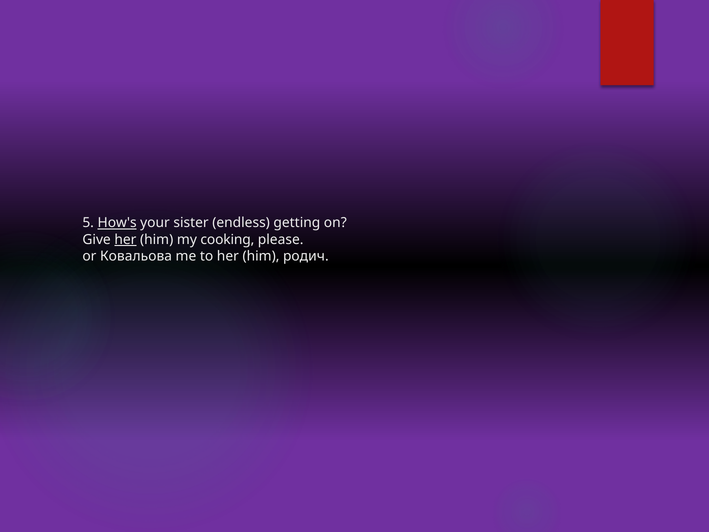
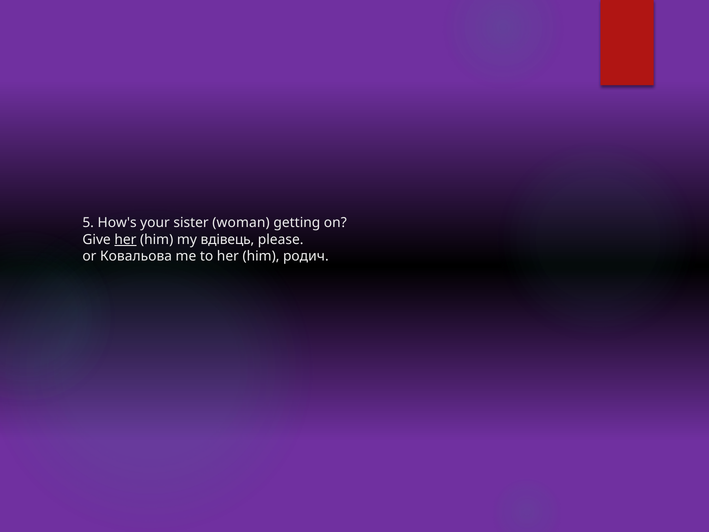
How's underline: present -> none (117, 223)
endless: endless -> woman (241, 223)
cooking: cooking -> вдівець (227, 239)
